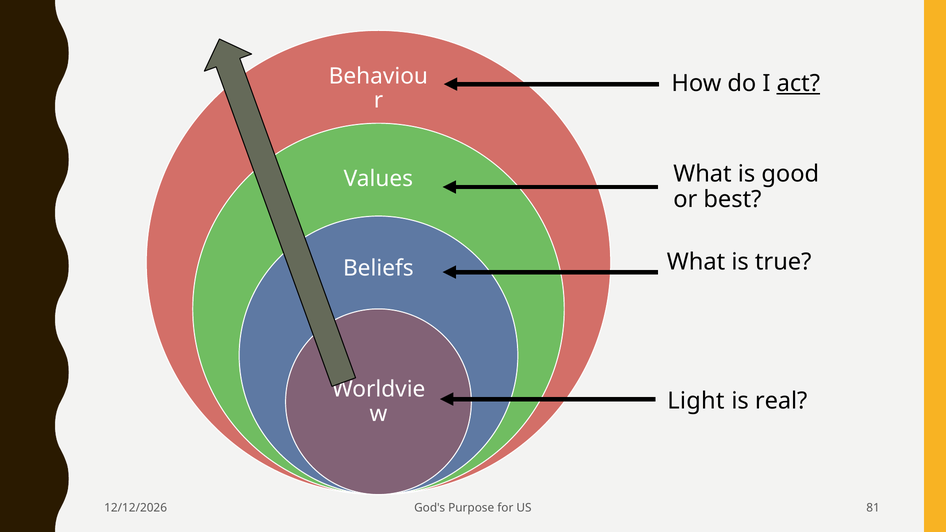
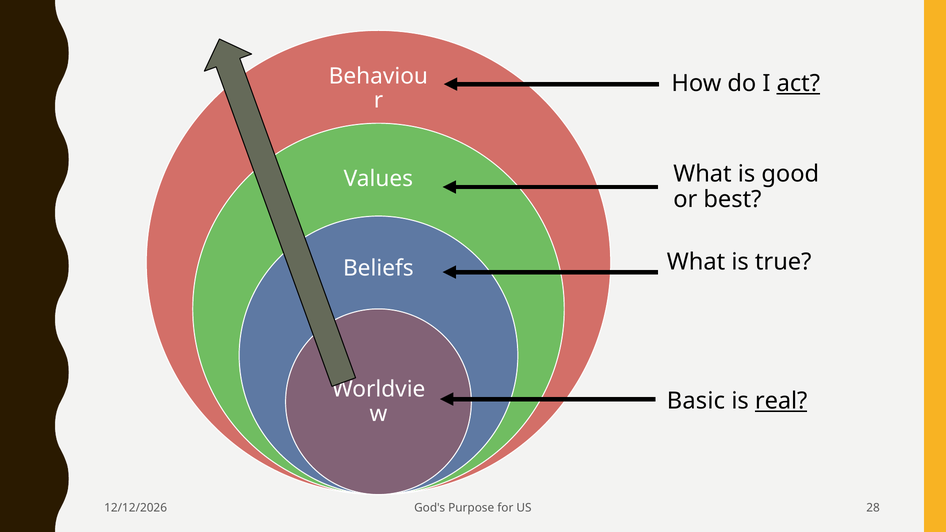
Light: Light -> Basic (696, 401)
real underline: none -> present (781, 401)
81: 81 -> 28 (873, 508)
